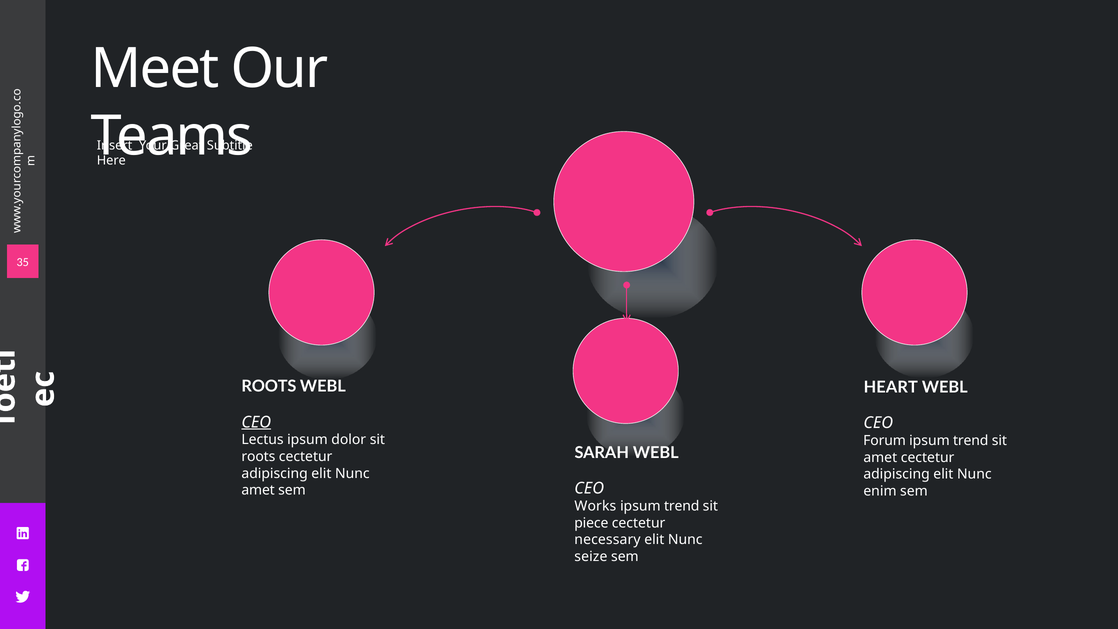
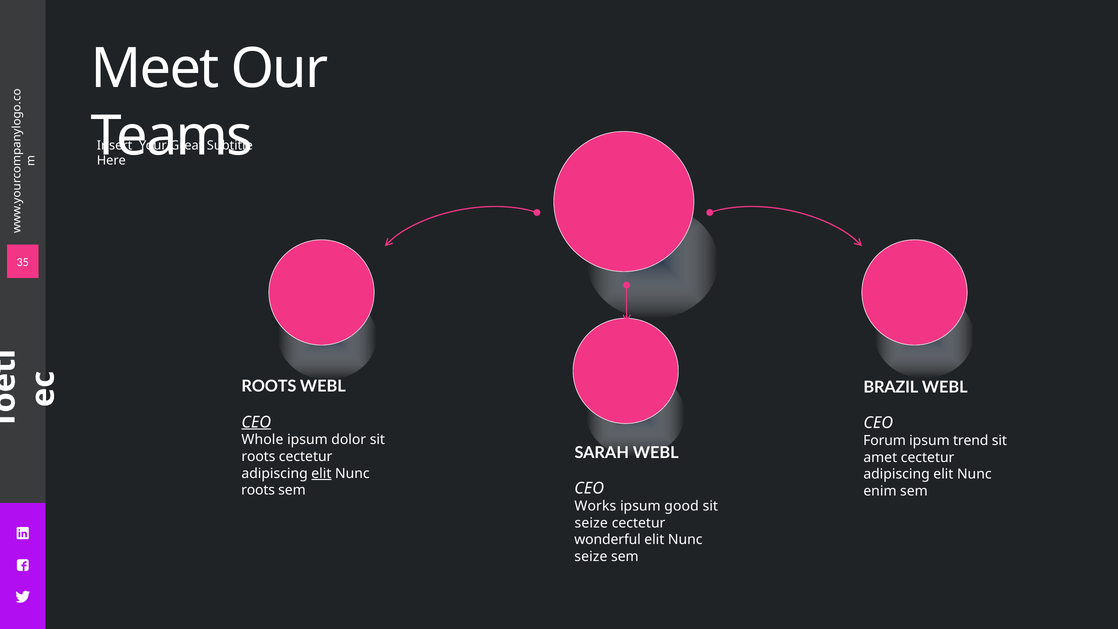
HEART: HEART -> BRAZIL (891, 387)
Lectus: Lectus -> Whole (262, 440)
elit underline: none -> present (321, 473)
amet: amet -> roots (258, 490)
trend: trend -> good (682, 506)
piece: piece -> seize (591, 523)
necessary: necessary -> wonderful (608, 540)
